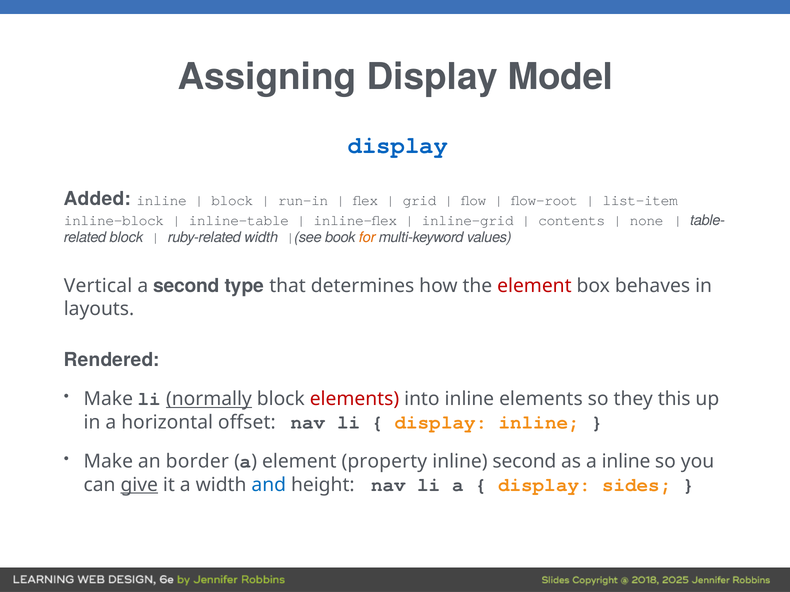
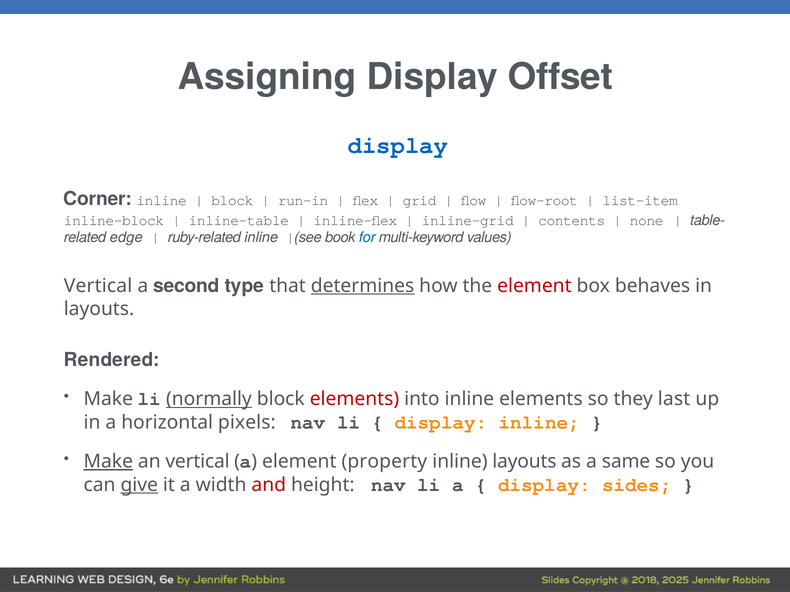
Model: Model -> Offset (560, 77)
Added: Added -> Corner (98, 199)
block: block -> edge (126, 238)
ruby-related width: width -> inline (261, 238)
for colour: orange -> blue (367, 238)
determines underline: none -> present (363, 286)
this: this -> last (674, 399)
offset: offset -> pixels (247, 423)
Make underline: none -> present (108, 462)
an border: border -> vertical (198, 462)
inline second: second -> layouts (524, 462)
a inline: inline -> same (626, 462)
and colour: blue -> red (269, 485)
